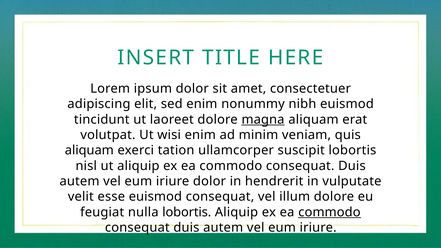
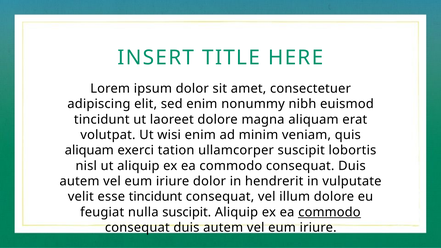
magna underline: present -> none (263, 119)
esse euismod: euismod -> tincidunt (155, 197)
nulla lobortis: lobortis -> suscipit (187, 212)
